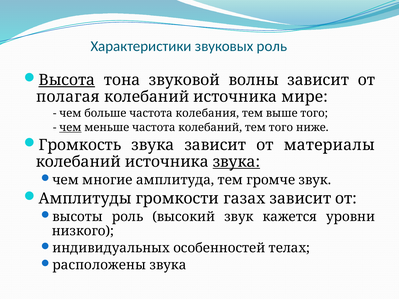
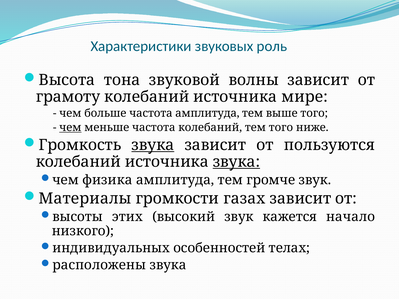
Высота underline: present -> none (67, 80)
полагая: полагая -> грамоту (68, 97)
частота колебания: колебания -> амплитуда (207, 113)
звука underline: none -> present (153, 145)
материалы: материалы -> пользуются (329, 145)
многие: многие -> физика (107, 180)
Амплитуды: Амплитуды -> Материалы (85, 199)
высоты роль: роль -> этих (127, 217)
уровни: уровни -> начало (351, 217)
